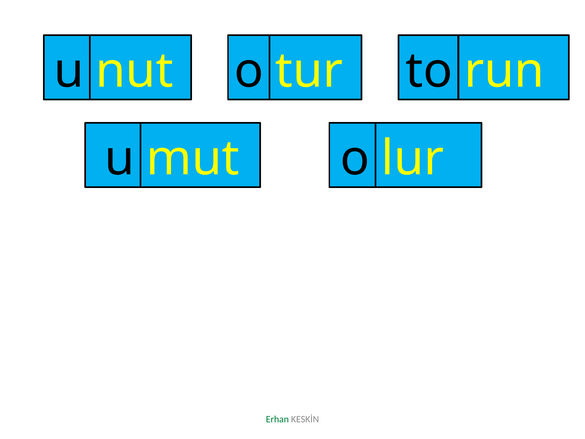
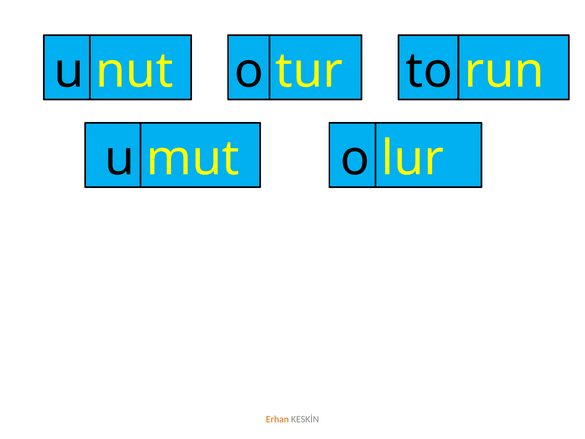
Erhan colour: green -> orange (277, 419)
